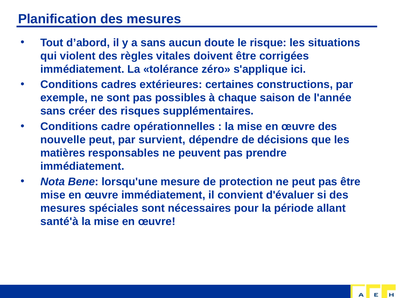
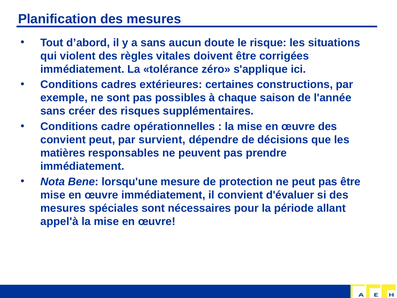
nouvelle: nouvelle -> convient (63, 140)
santé'à: santé'à -> appel'à (59, 221)
